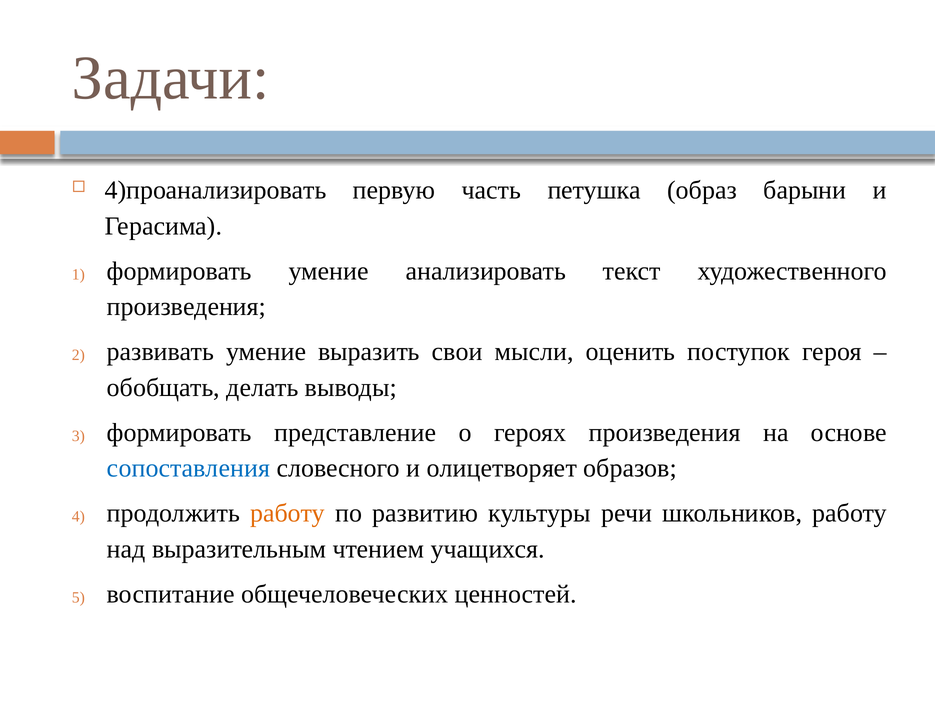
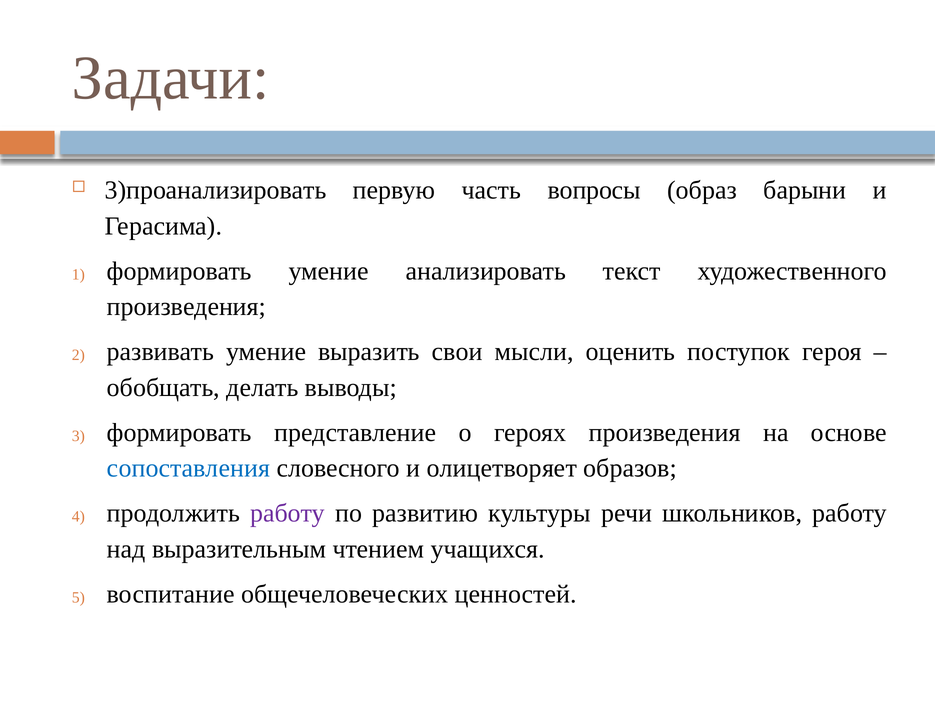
4)проанализировать: 4)проанализировать -> 3)проанализировать (216, 190)
петушка: петушка -> вопросы (594, 190)
работу colour: orange -> purple (288, 514)
